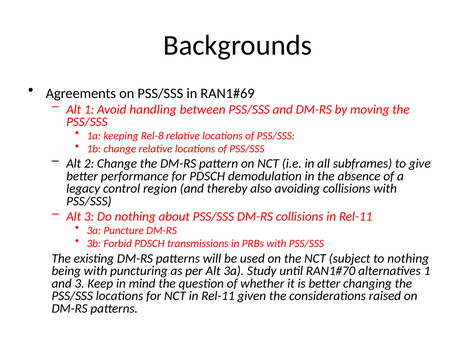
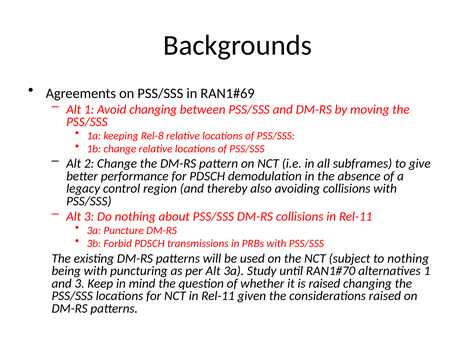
Avoid handling: handling -> changing (153, 109)
is better: better -> raised (324, 283)
